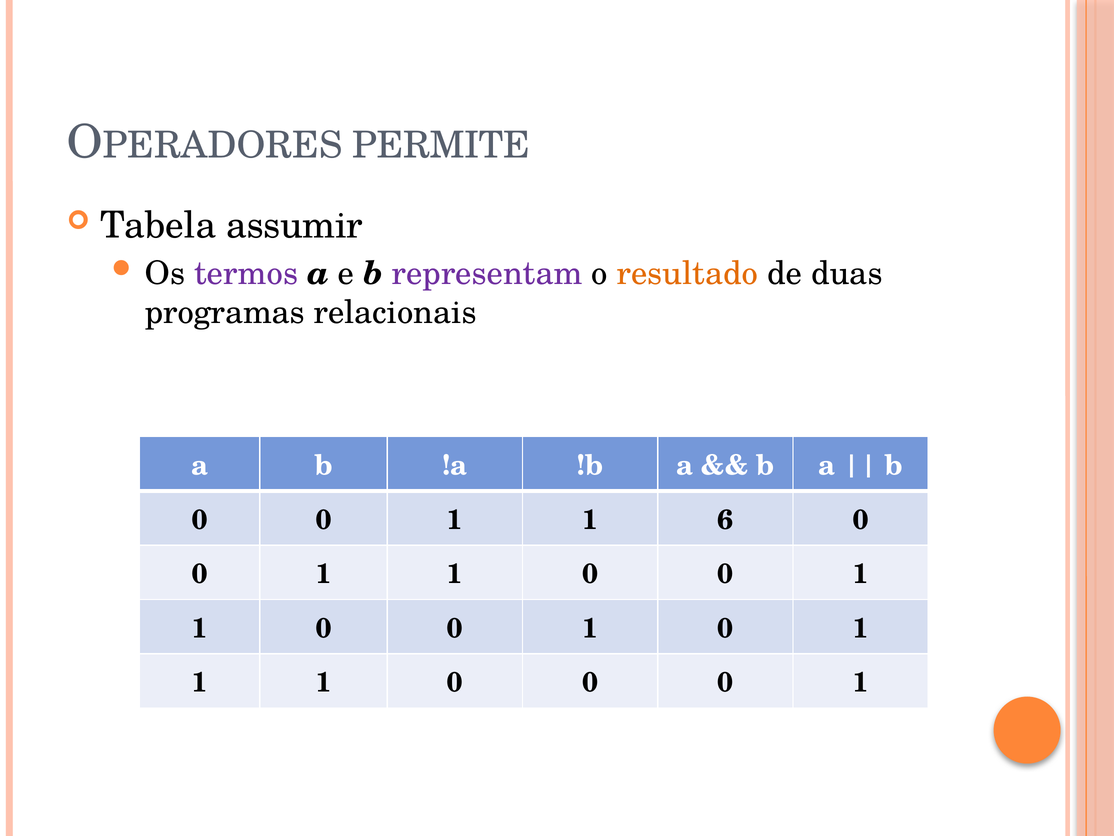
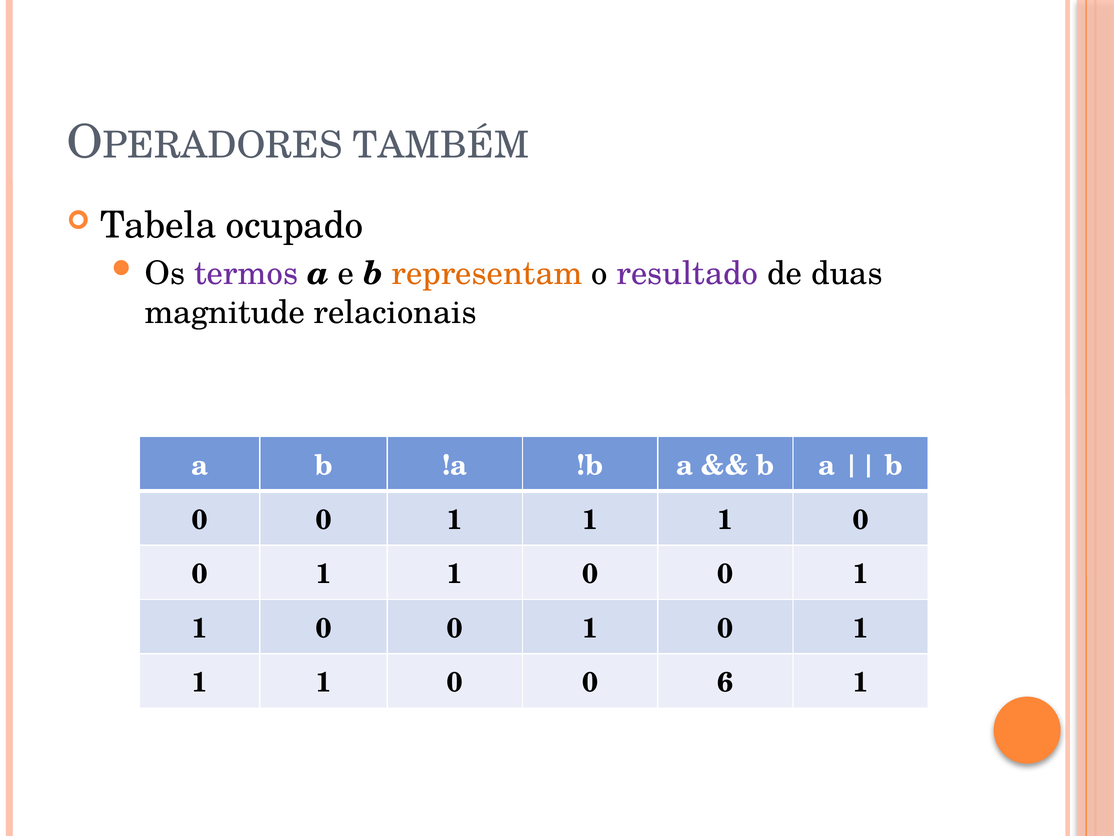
PERMITE: PERMITE -> TAMBÉM (441, 146)
assumir: assumir -> ocupado (295, 225)
representam colour: purple -> orange (487, 273)
resultado colour: orange -> purple (687, 273)
programas: programas -> magnitude (225, 312)
6: 6 -> 1 (725, 520)
0 0 0: 0 -> 6 (725, 682)
